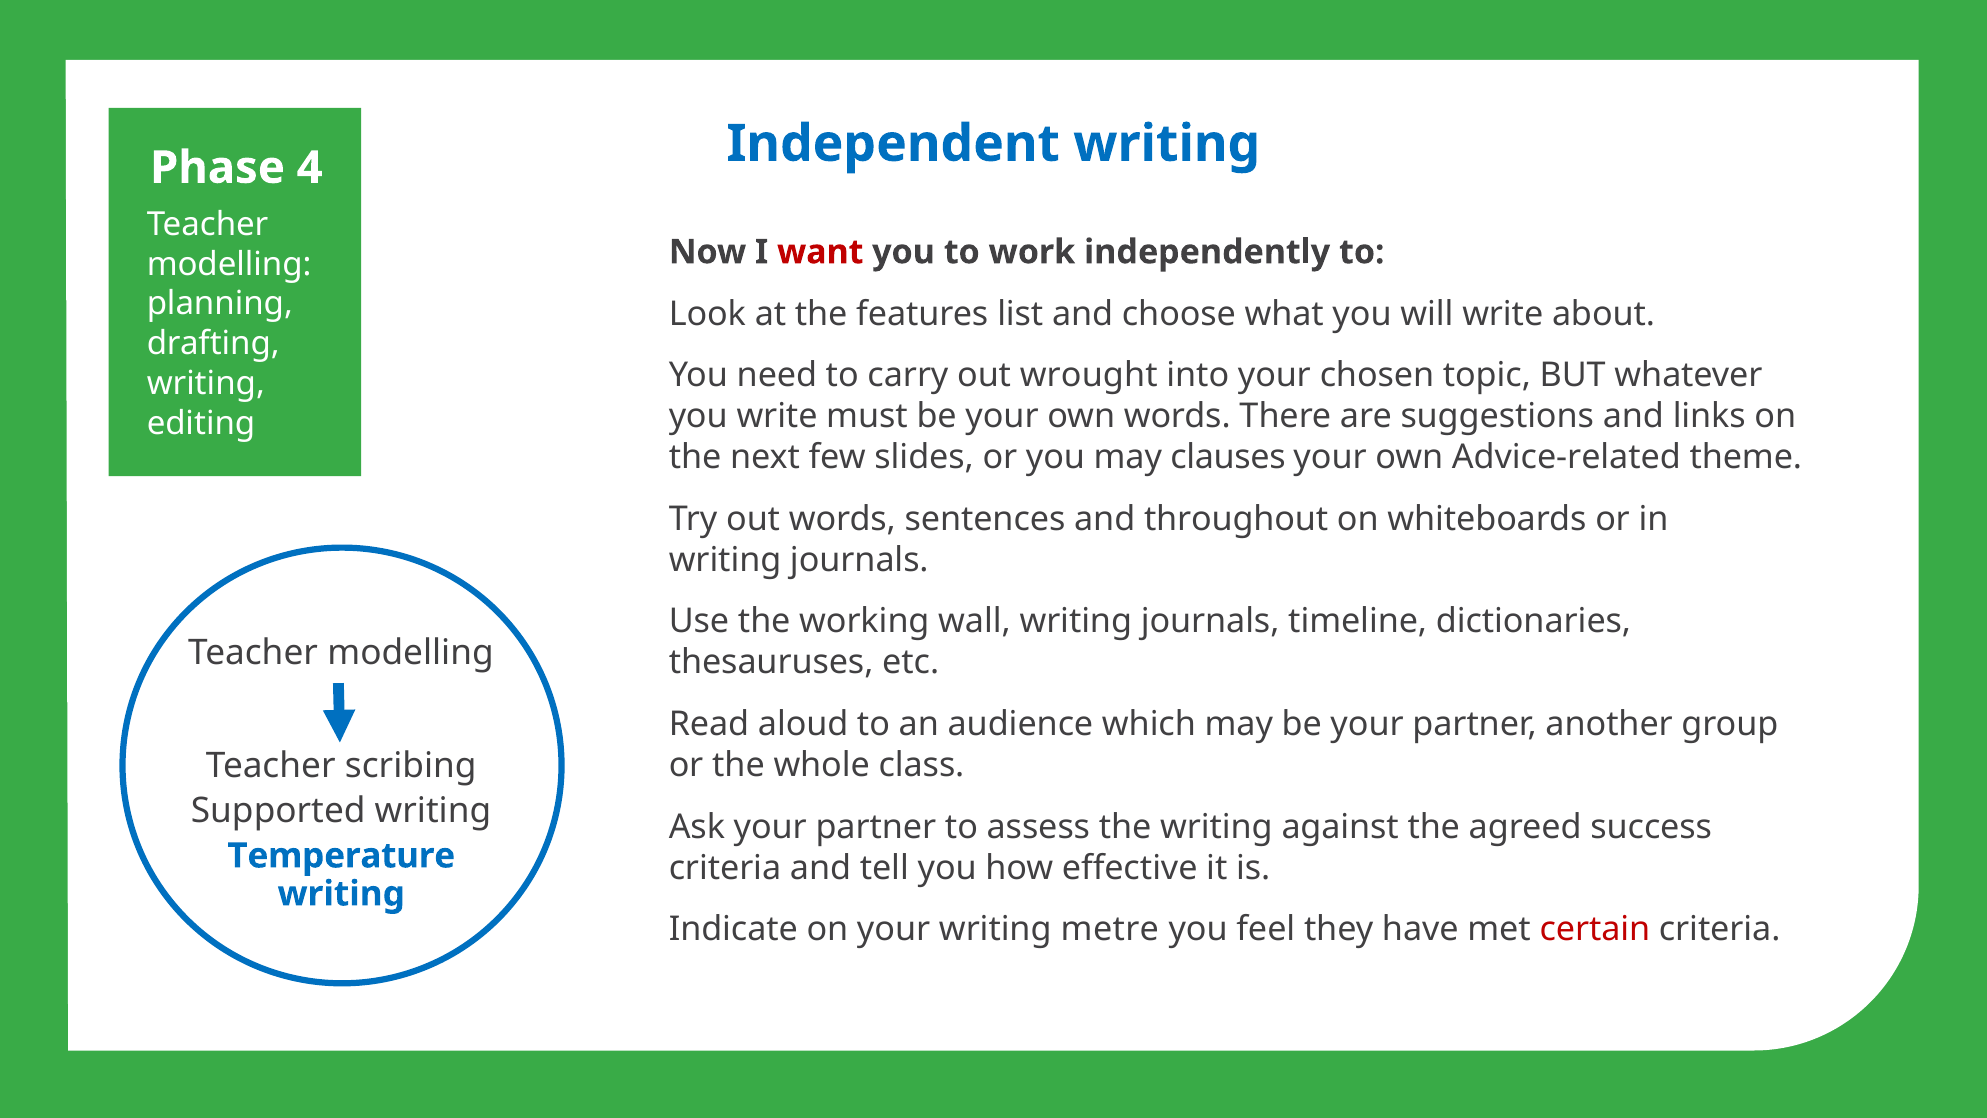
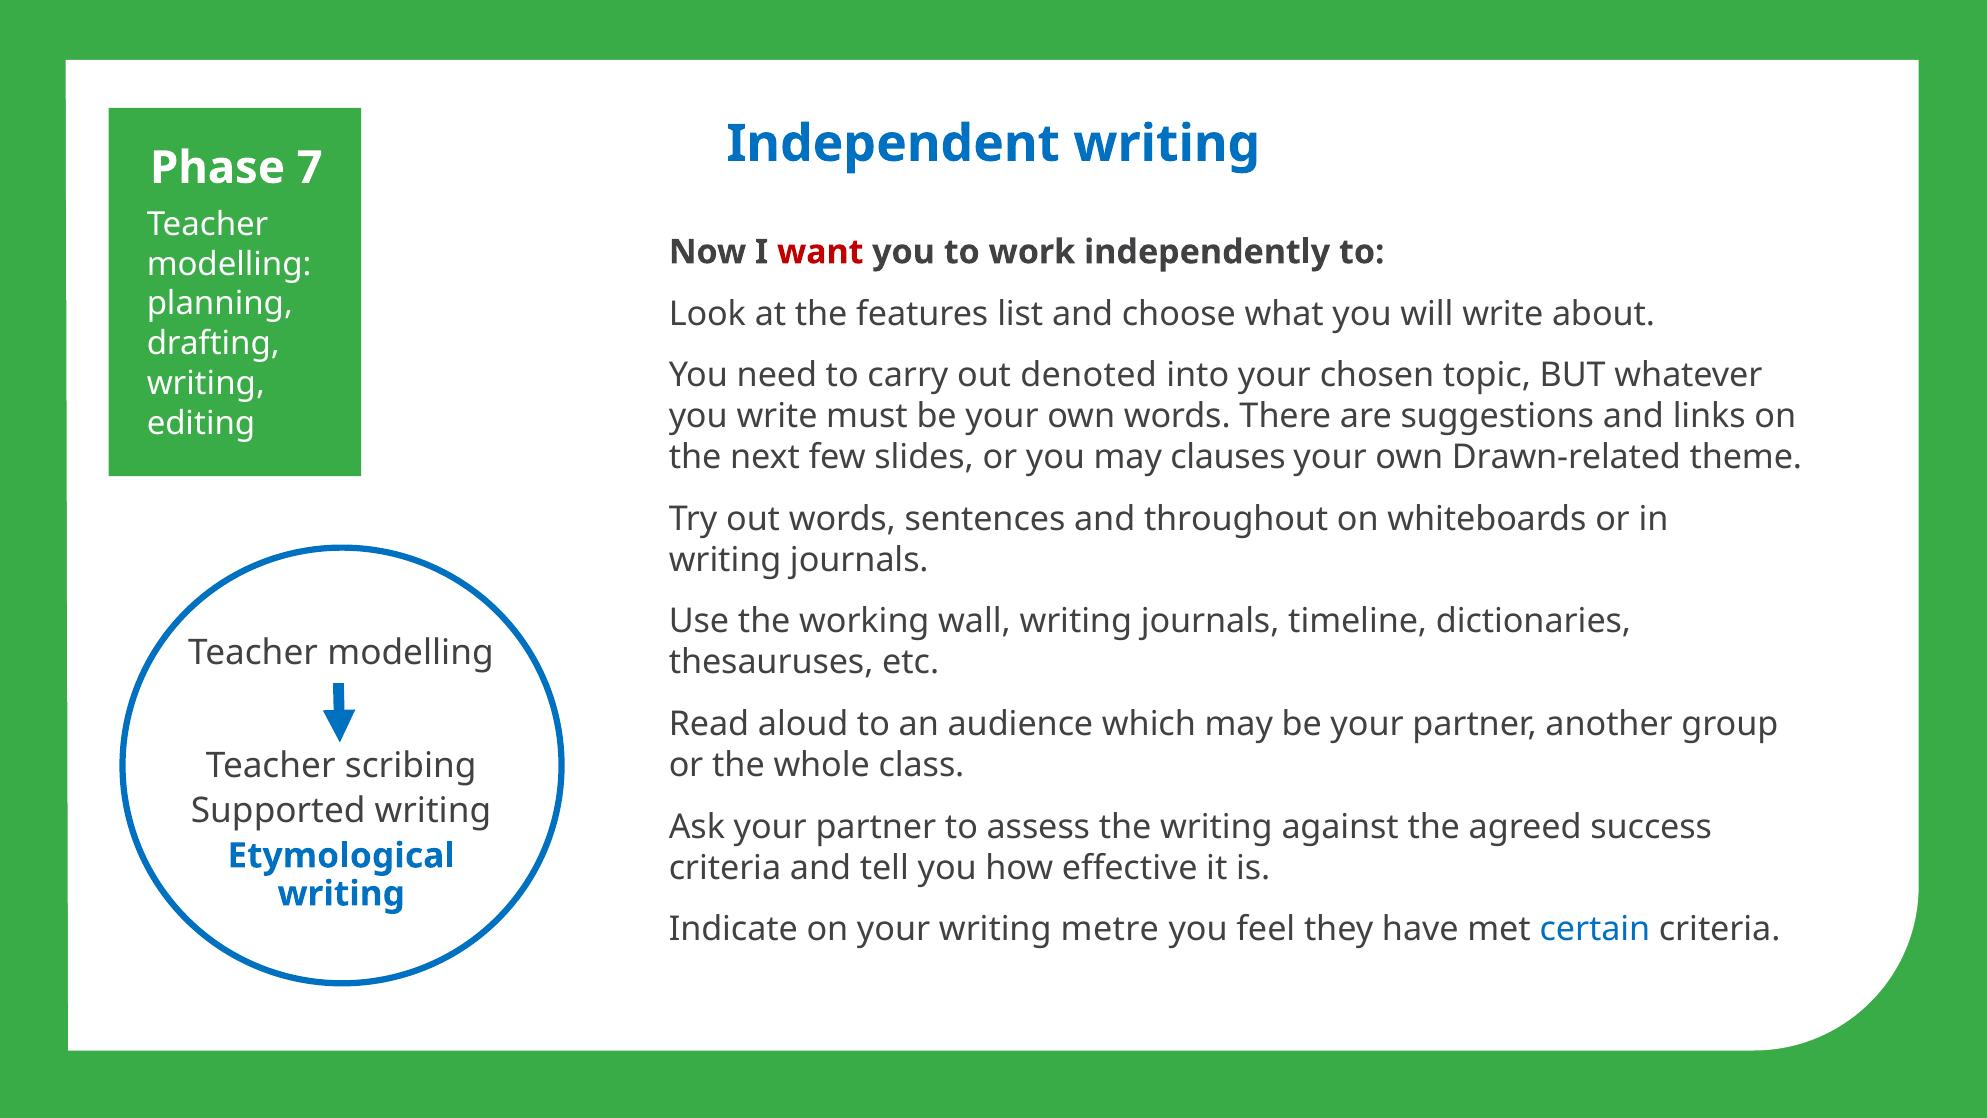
4: 4 -> 7 (310, 168)
wrought: wrought -> denoted (1089, 375)
Advice-related: Advice-related -> Drawn-related (1566, 457)
Temperature: Temperature -> Etymological (341, 856)
certain colour: red -> blue (1595, 929)
